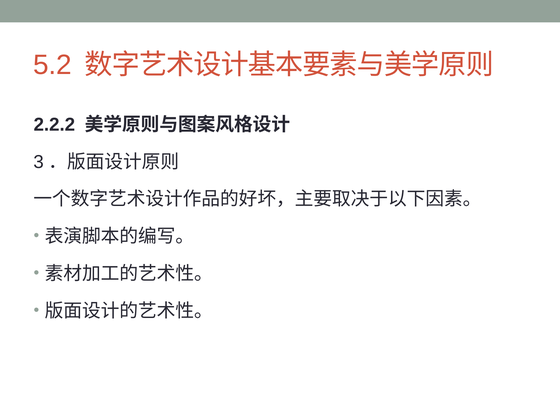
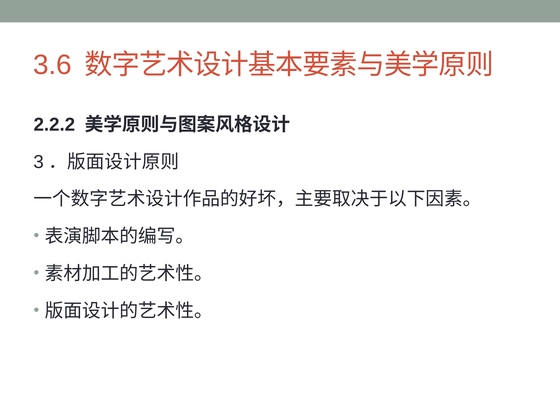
5.2: 5.2 -> 3.6 (52, 65)
